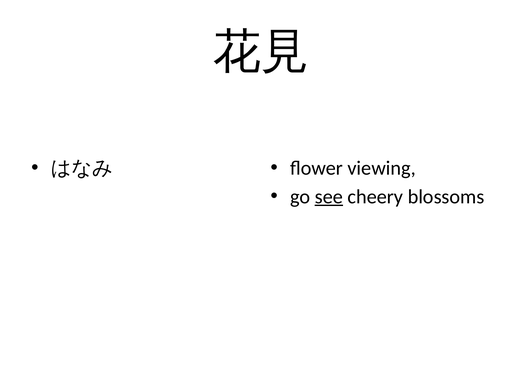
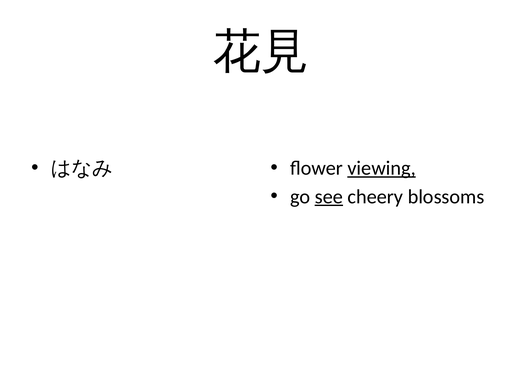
viewing underline: none -> present (382, 168)
